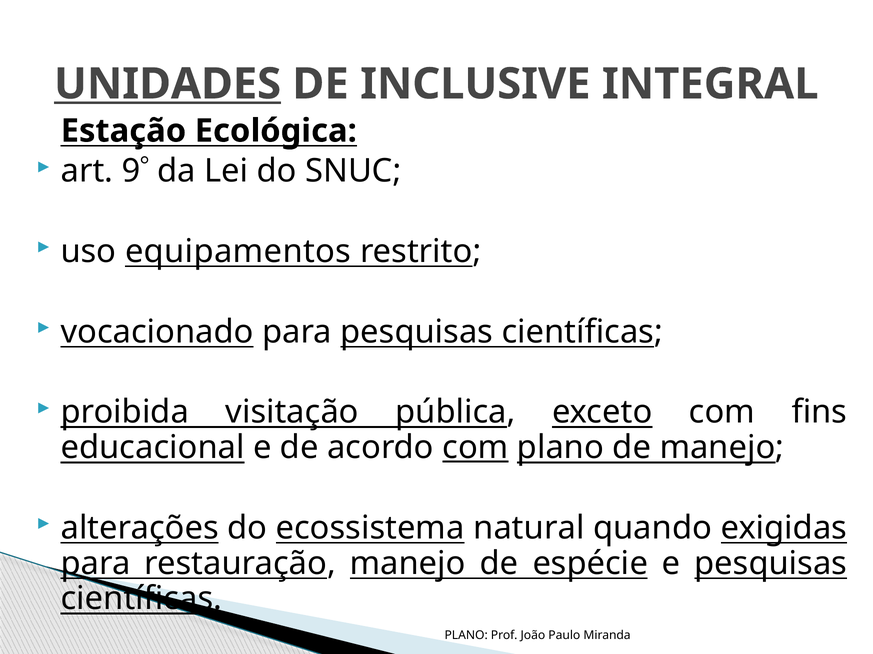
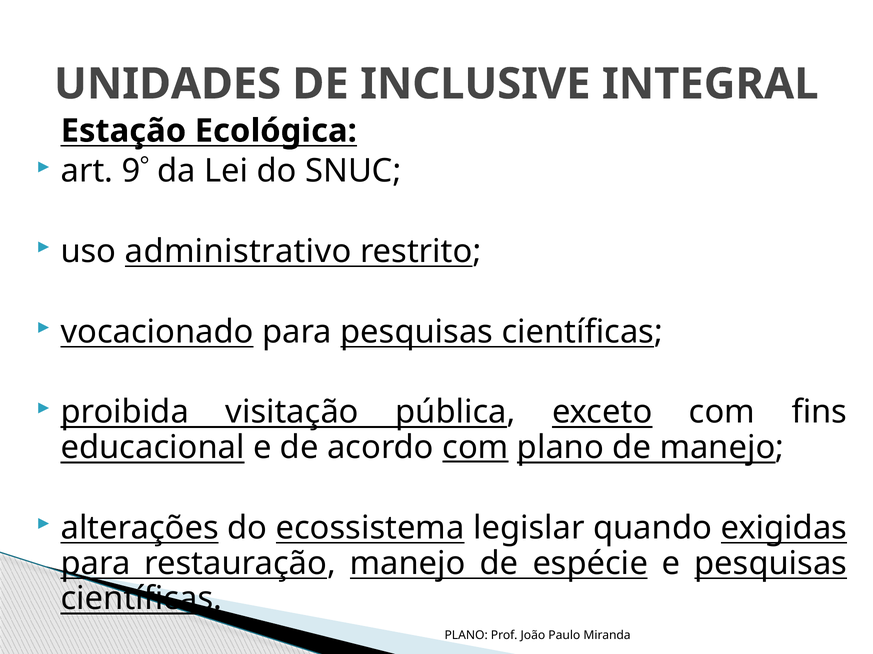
UNIDADES underline: present -> none (168, 84)
equipamentos: equipamentos -> administrativo (238, 252)
natural: natural -> legislar (529, 528)
